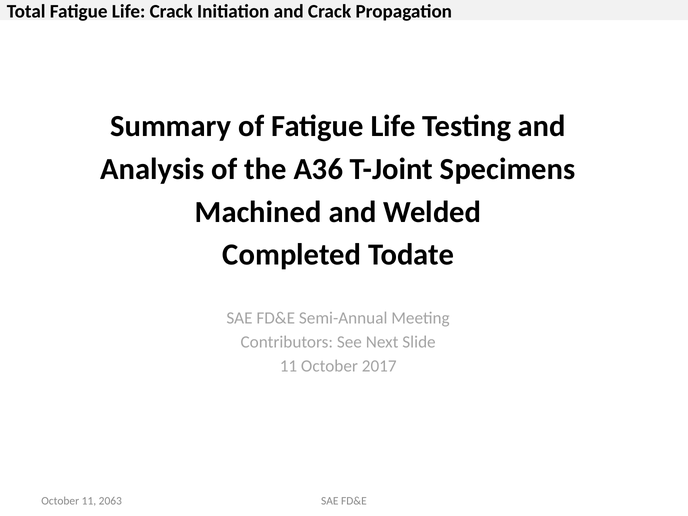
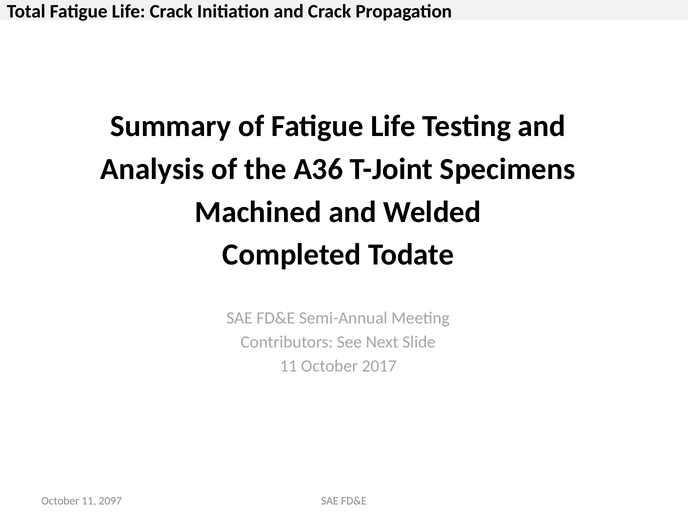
2063: 2063 -> 2097 (110, 501)
